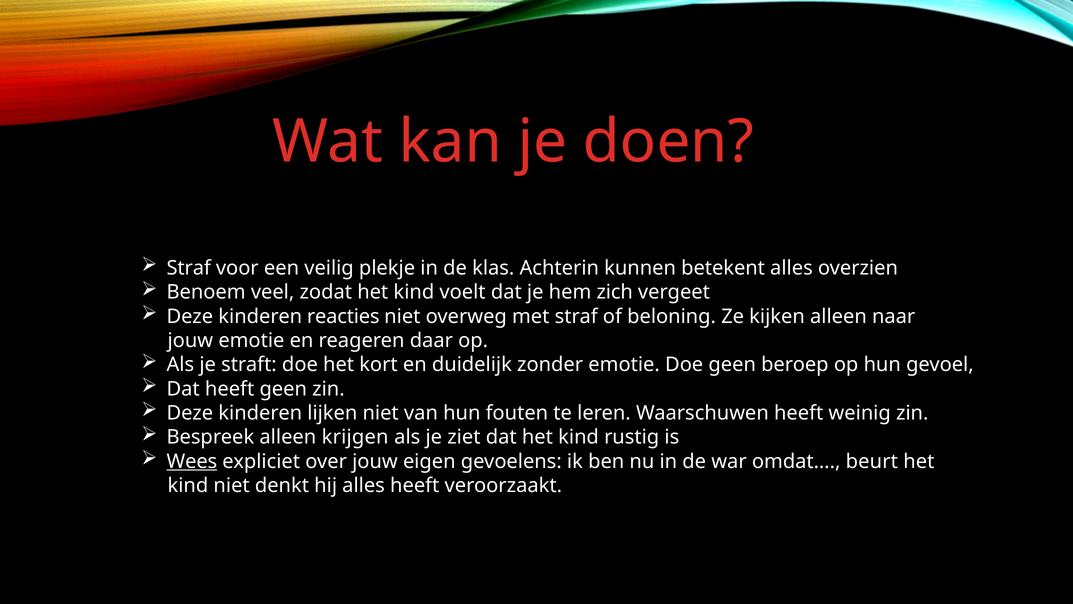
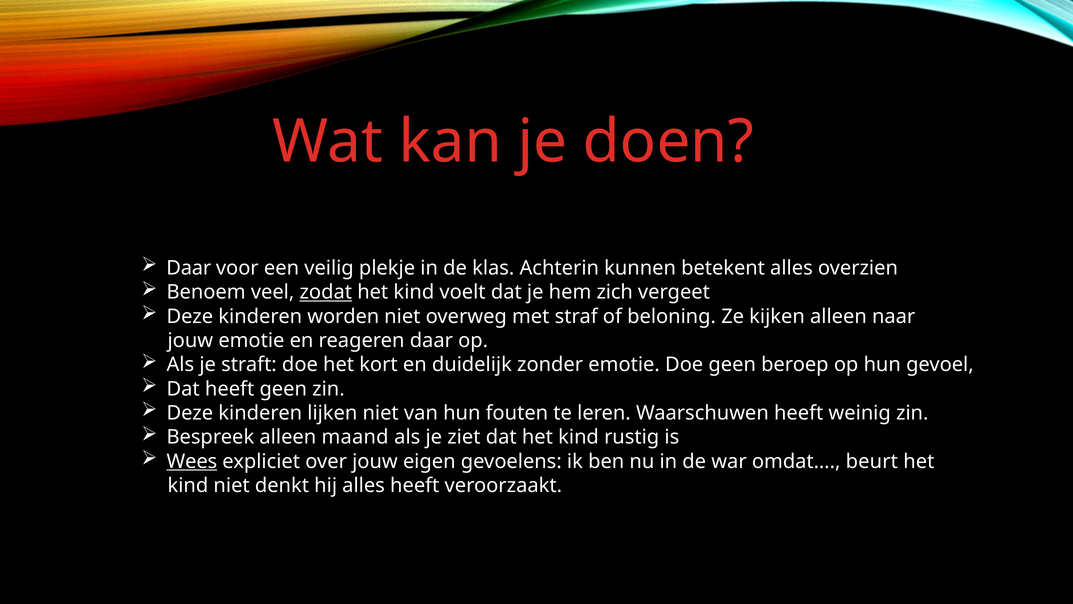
Straf: Straf -> Daar (189, 268)
zodat underline: none -> present (326, 292)
reacties: reacties -> worden (343, 316)
krijgen: krijgen -> maand (355, 437)
